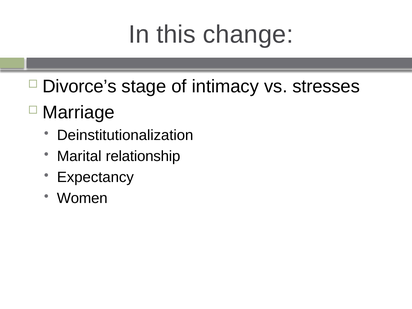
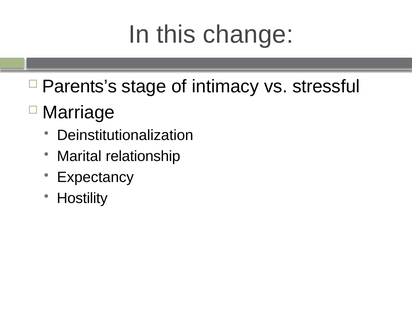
Divorce’s: Divorce’s -> Parents’s (80, 86)
stresses: stresses -> stressful (326, 86)
Women: Women -> Hostility (82, 198)
